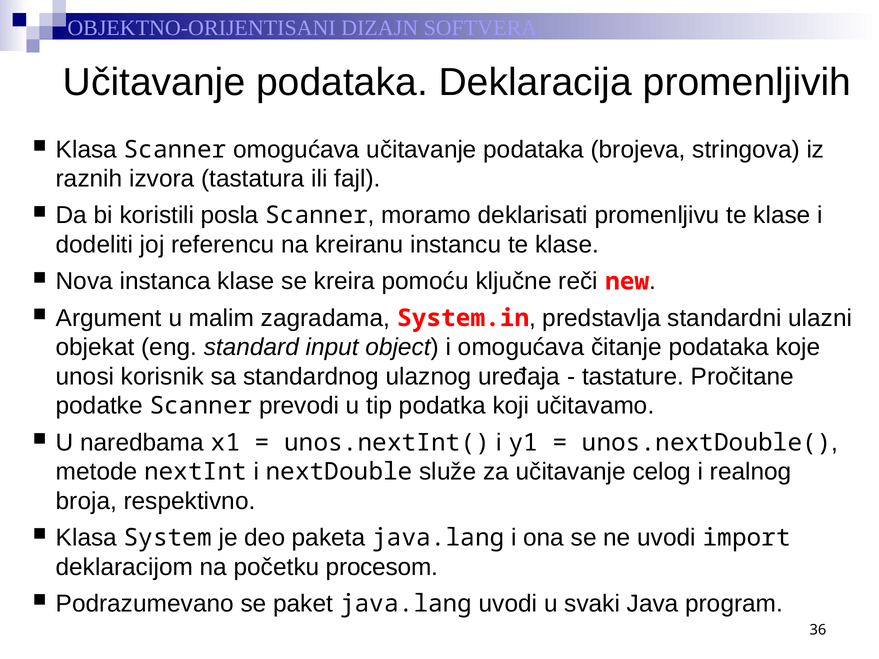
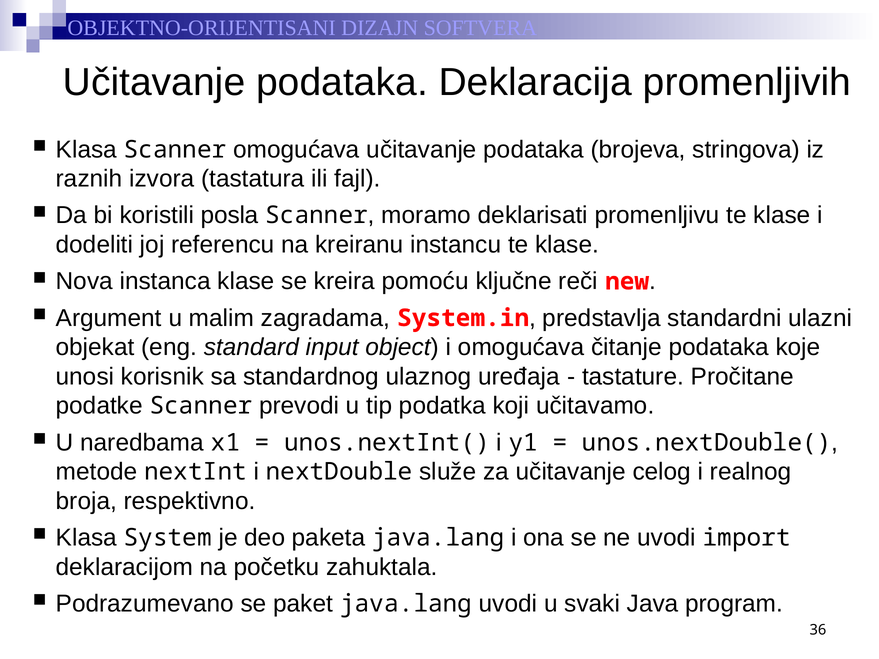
procesom: procesom -> zahuktala (382, 567)
